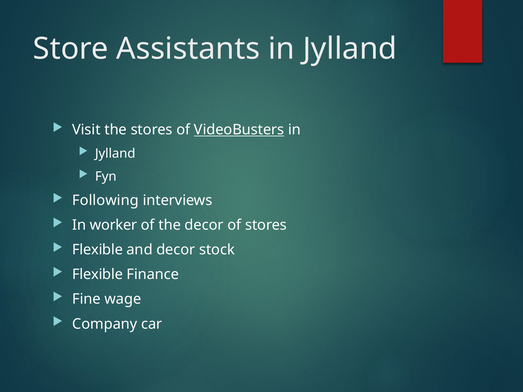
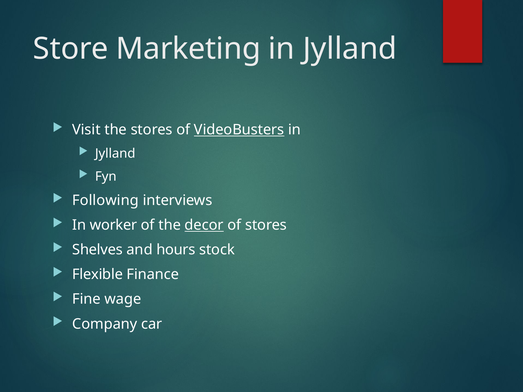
Assistants: Assistants -> Marketing (188, 49)
decor underline: none -> present (204, 225)
Flexible: Flexible -> Shelves (98, 250)
and decor: decor -> hours (176, 250)
